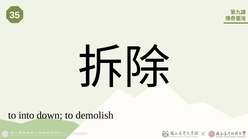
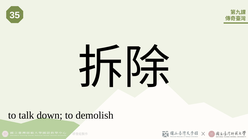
into: into -> talk (26, 116)
